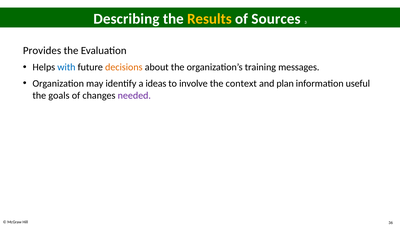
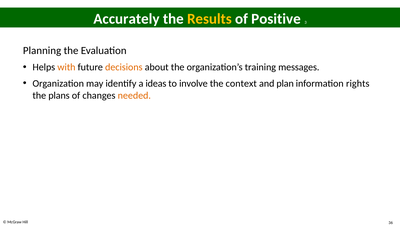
Describing: Describing -> Accurately (126, 19)
Sources: Sources -> Positive (276, 19)
Provides: Provides -> Planning (42, 51)
with colour: blue -> orange (66, 67)
useful: useful -> rights (358, 84)
goals: goals -> plans (59, 96)
needed colour: purple -> orange (134, 96)
